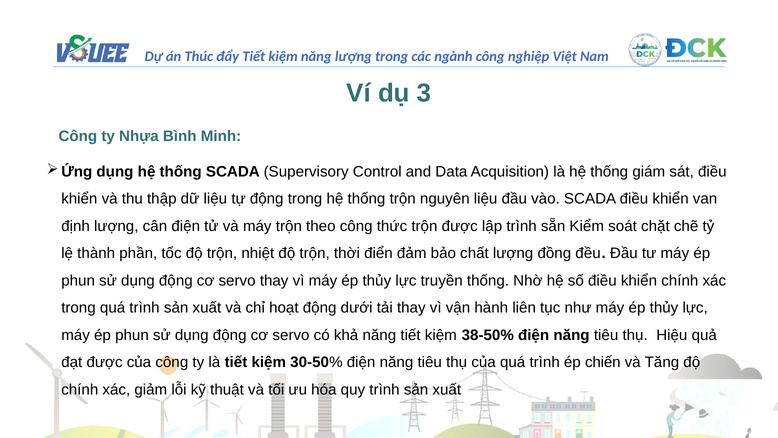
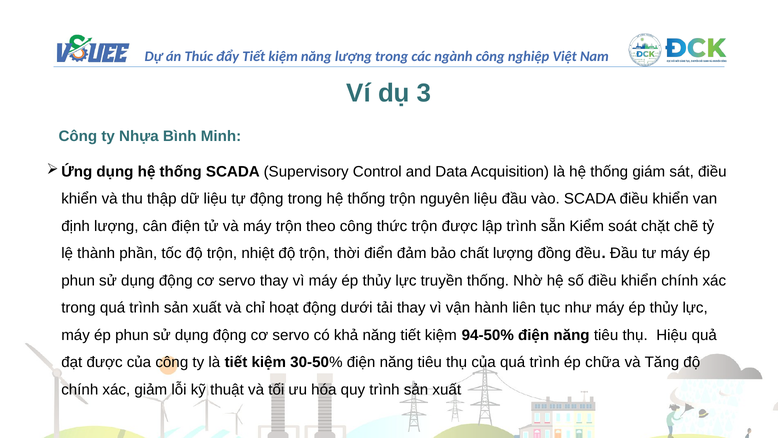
38-50%: 38-50% -> 94-50% (488, 335)
chiến: chiến -> chữa (603, 362)
